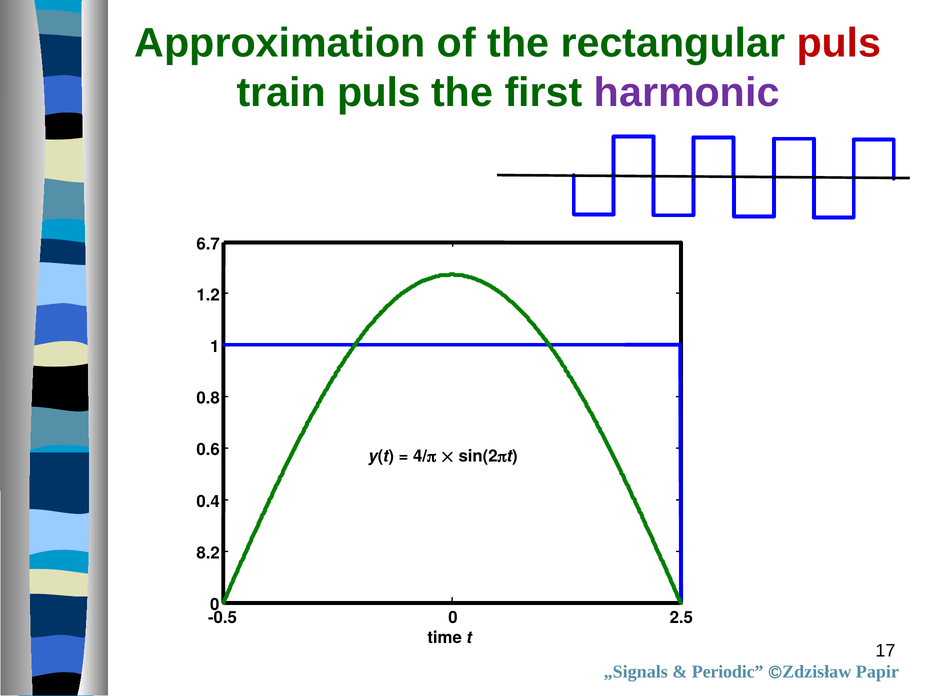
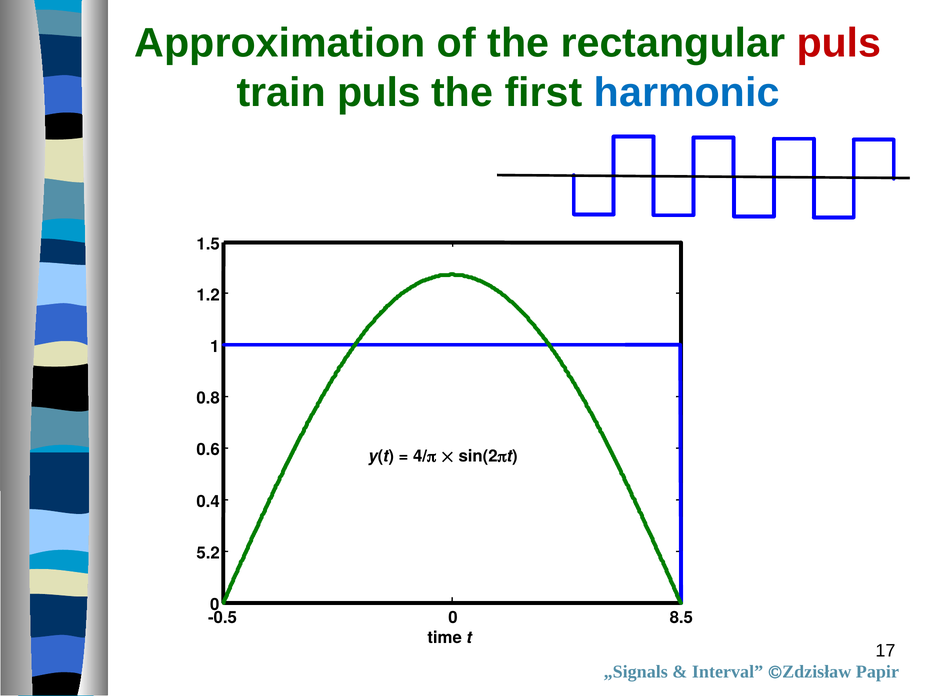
harmonic colour: purple -> blue (687, 93)
6.7: 6.7 -> 1.5 (208, 244)
8.2: 8.2 -> 5.2 (208, 553)
2.5: 2.5 -> 8.5 (681, 618)
Periodic: Periodic -> Interval (728, 672)
